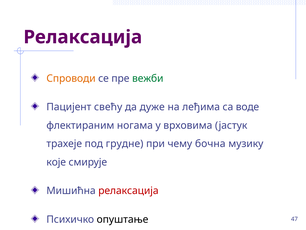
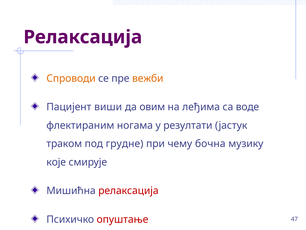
вежби colour: green -> orange (148, 78)
свећу: свећу -> виши (108, 107)
дуже: дуже -> овим (152, 107)
врховима: врховима -> резултати (188, 125)
трахеје: трахеје -> траком (64, 144)
опуштање colour: black -> red (123, 219)
